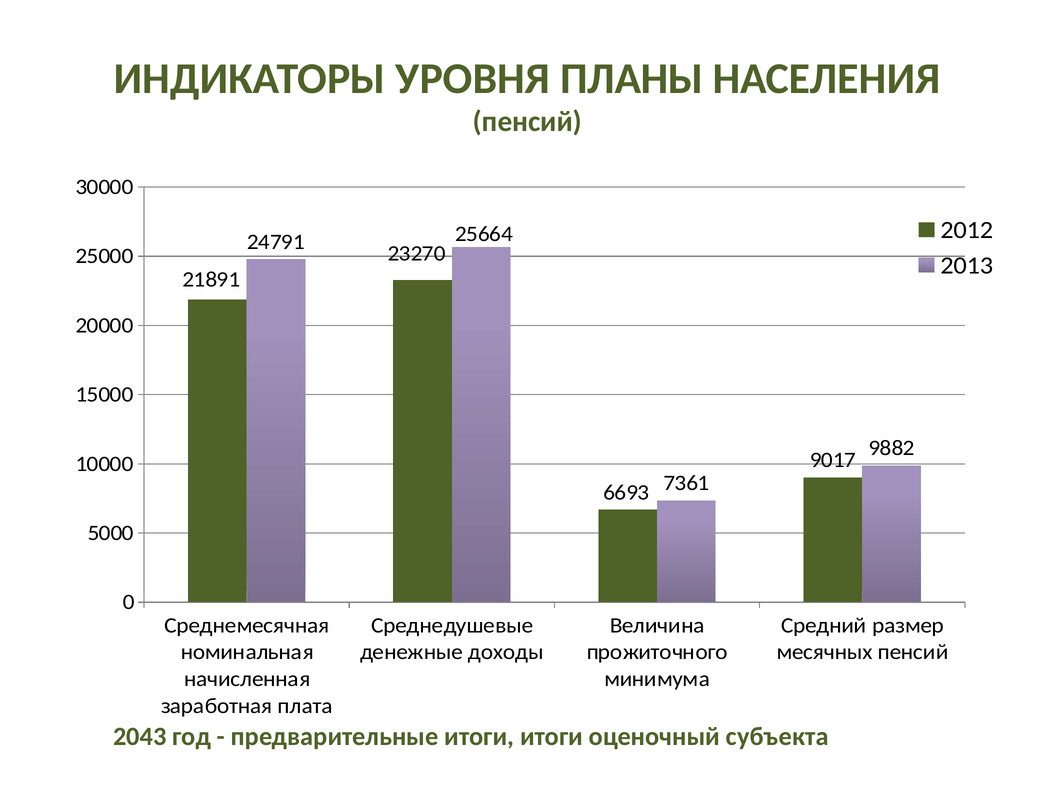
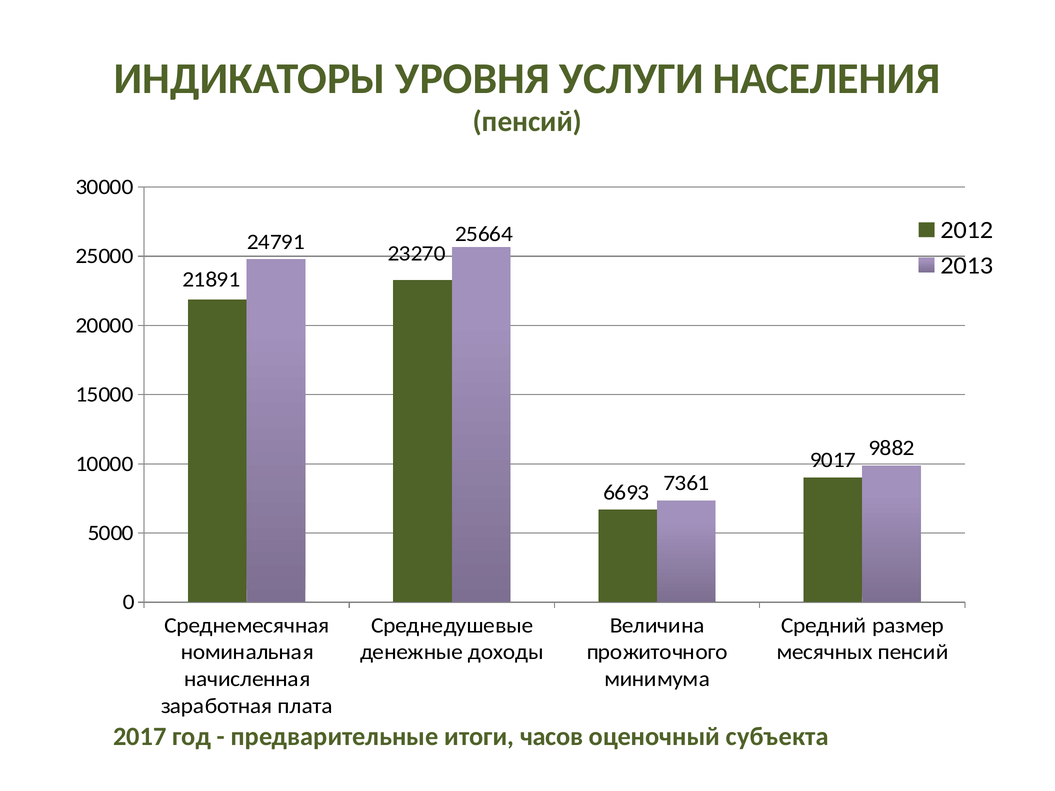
ПЛАНЫ: ПЛАНЫ -> УСЛУГИ (632, 79)
2043: 2043 -> 2017 (140, 737)
итоги итоги: итоги -> часов (552, 737)
